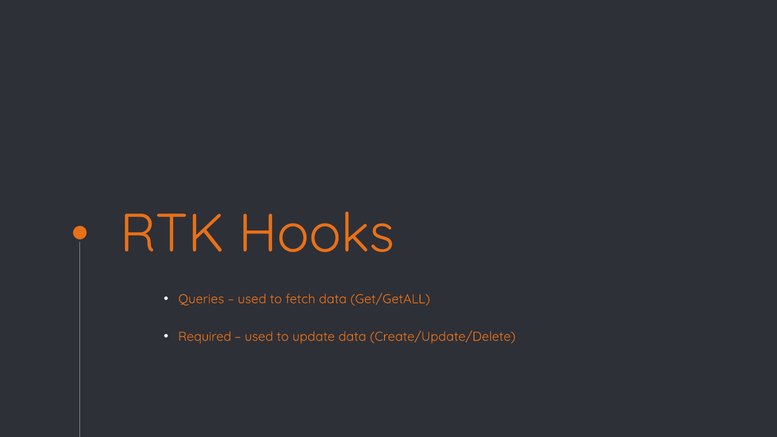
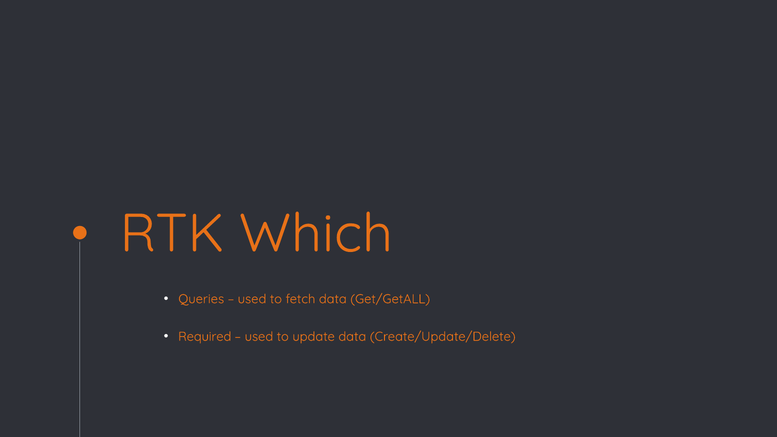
Hooks: Hooks -> Which (316, 234)
